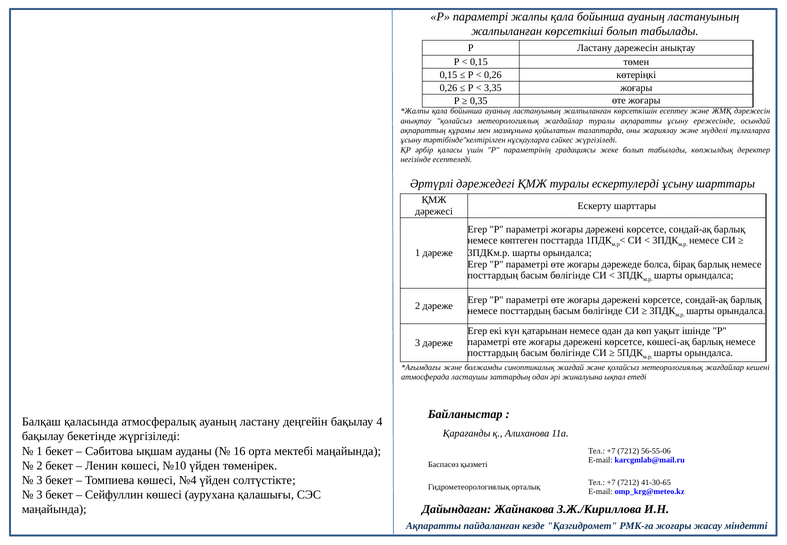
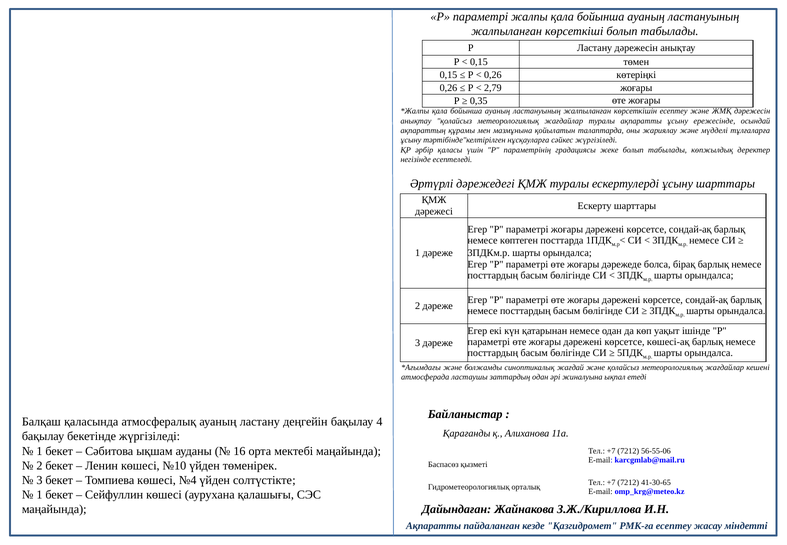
3,35: 3,35 -> 2,79 (493, 88)
3: 3 -> 1 (39, 494)
РМК-ға жоғары: жоғары -> есептеу (674, 526)
